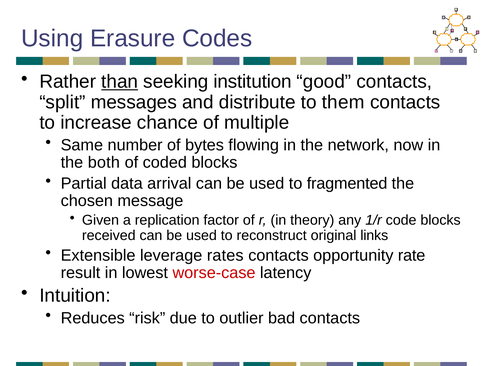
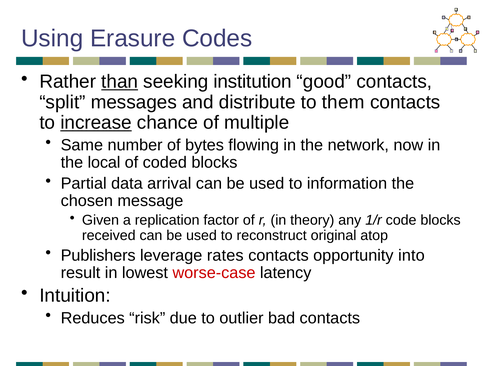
increase underline: none -> present (96, 122)
both: both -> local (104, 162)
fragmented: fragmented -> information (347, 183)
links: links -> atop (374, 235)
Extensible: Extensible -> Publishers (98, 255)
rate: rate -> into (411, 255)
